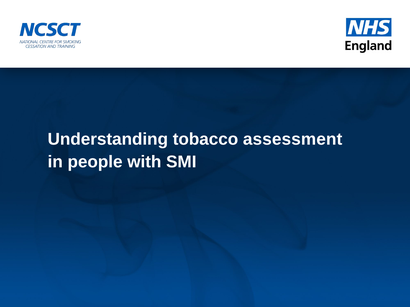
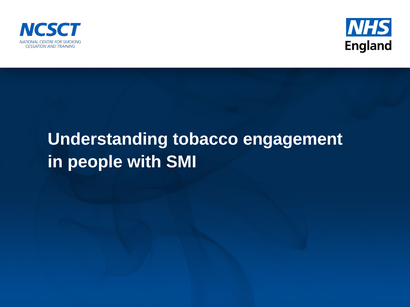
assessment: assessment -> engagement (293, 139)
